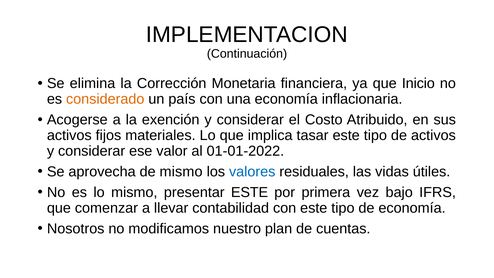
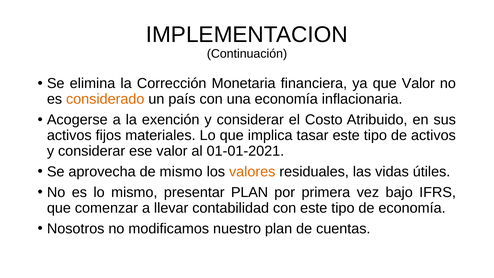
que Inicio: Inicio -> Valor (418, 84)
01-01-2022: 01-01-2022 -> 01-01-2021 (245, 151)
valores colour: blue -> orange (252, 172)
presentar ESTE: ESTE -> PLAN (250, 192)
